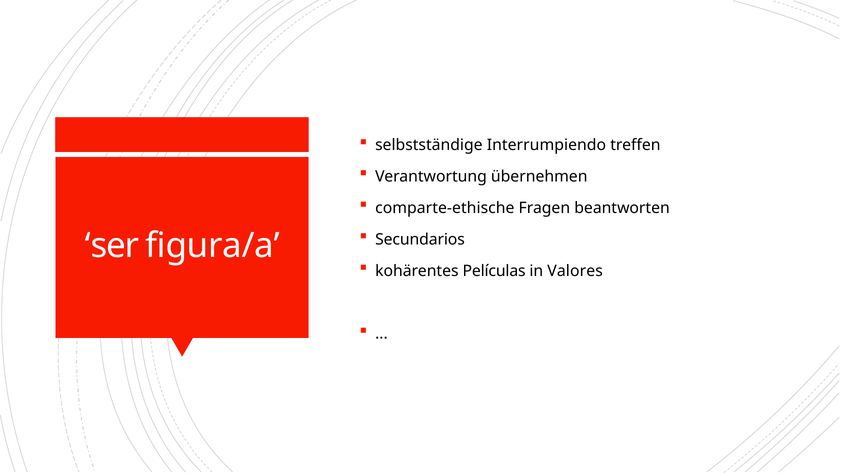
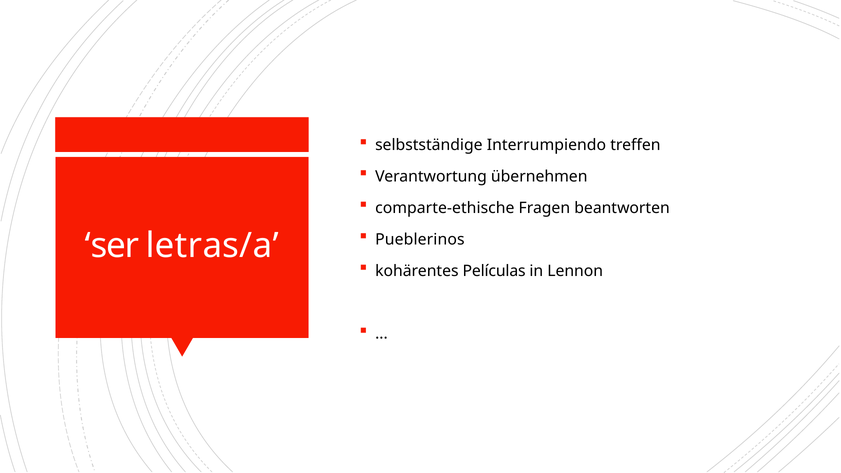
Secundarios: Secundarios -> Pueblerinos (420, 239)
figura/a: figura/a -> letras/a (212, 246)
Valores: Valores -> Lennon (575, 271)
